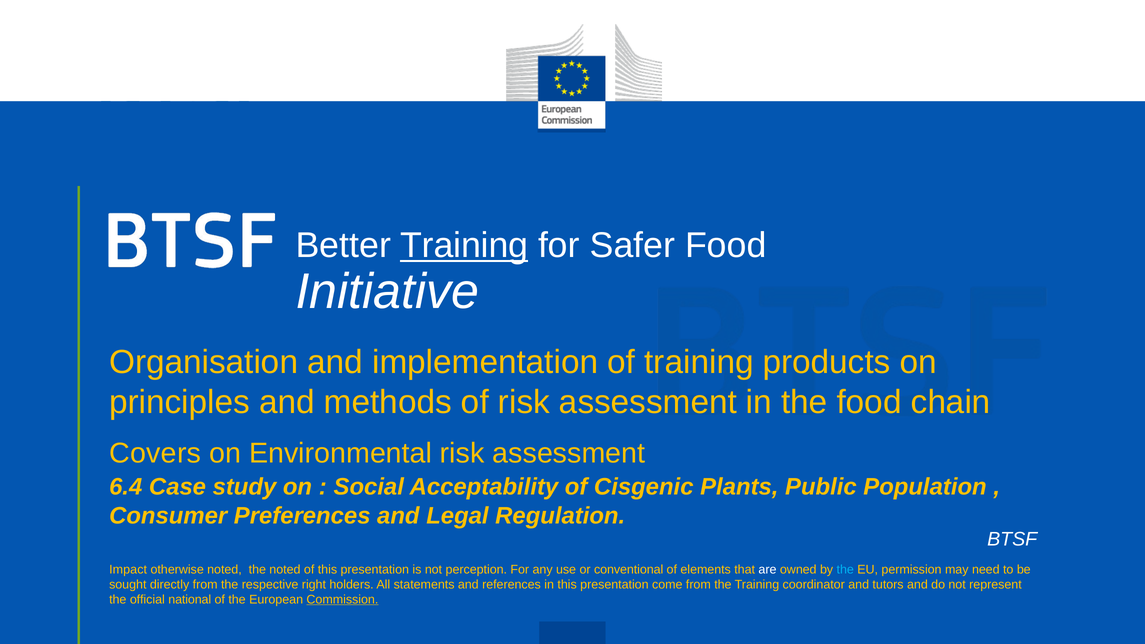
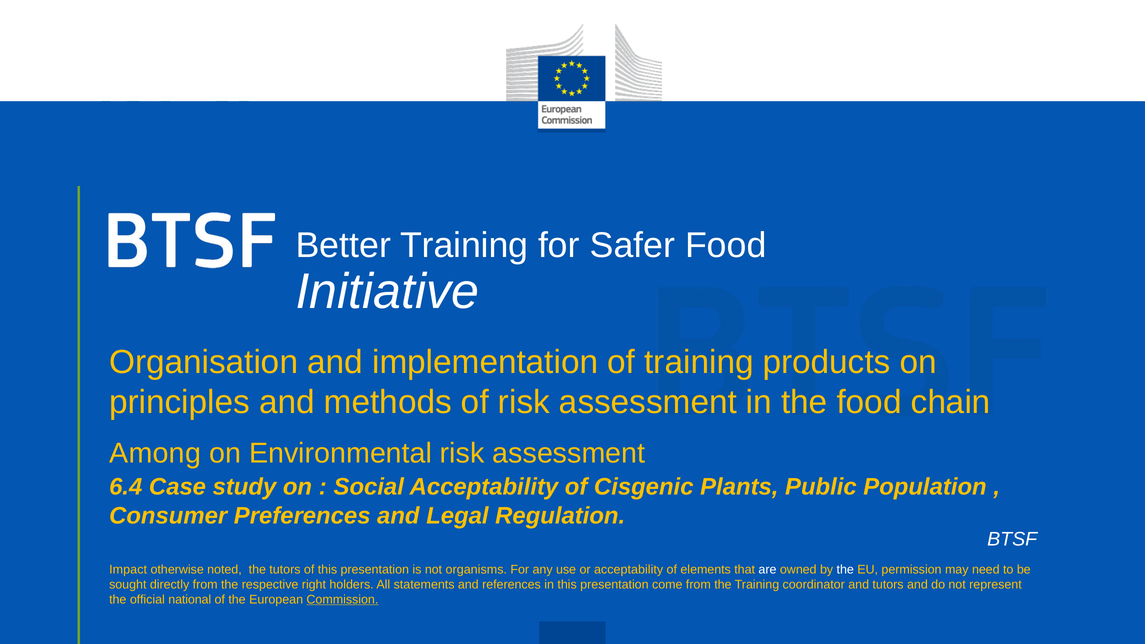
Training underline: present -> none (464, 246)
Covers: Covers -> Among (155, 454)
the noted: noted -> tutors (285, 569)
perception: perception -> organisms (476, 569)
or conventional: conventional -> acceptability (629, 569)
the colour: light blue -> white (845, 569)
